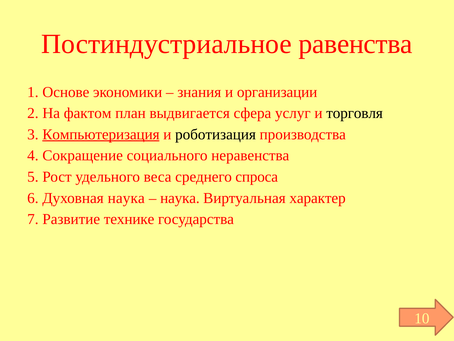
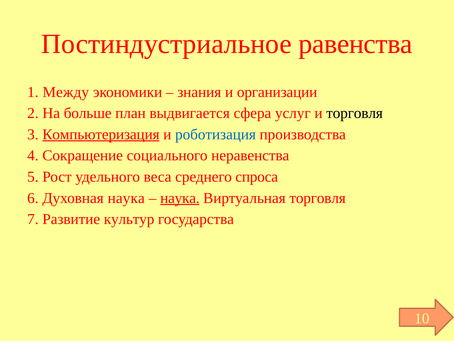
Основе: Основе -> Между (66, 92)
фактом: фактом -> больше (88, 113)
роботизация colour: black -> blue (216, 134)
наука underline: none -> present (180, 198)
Виртуальная характер: характер -> торговля (318, 198)
технике: технике -> культур (129, 219)
